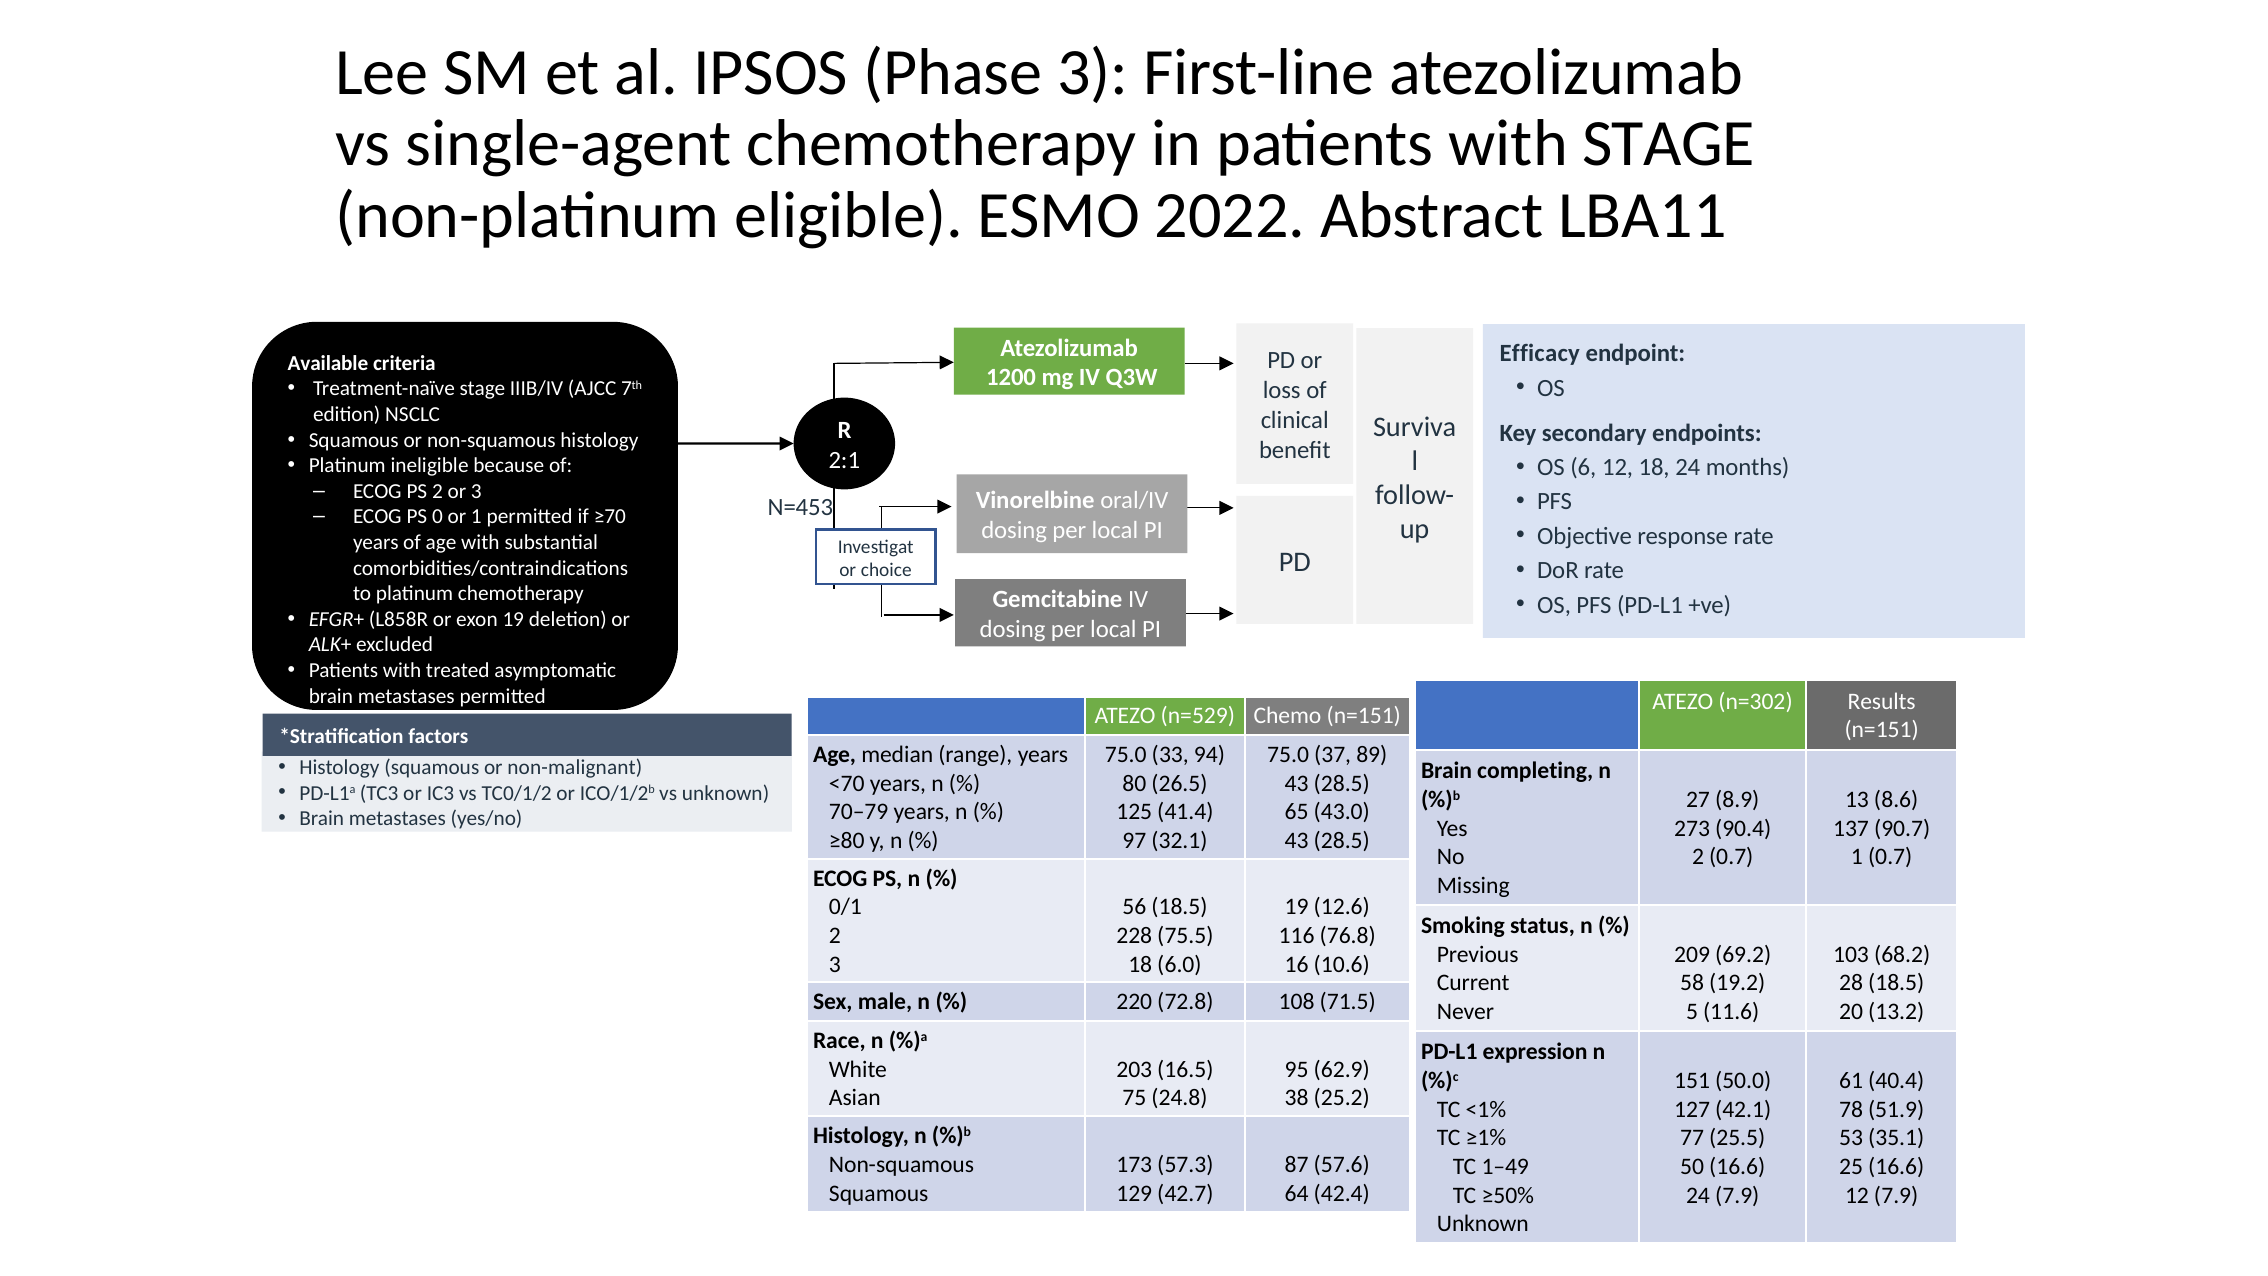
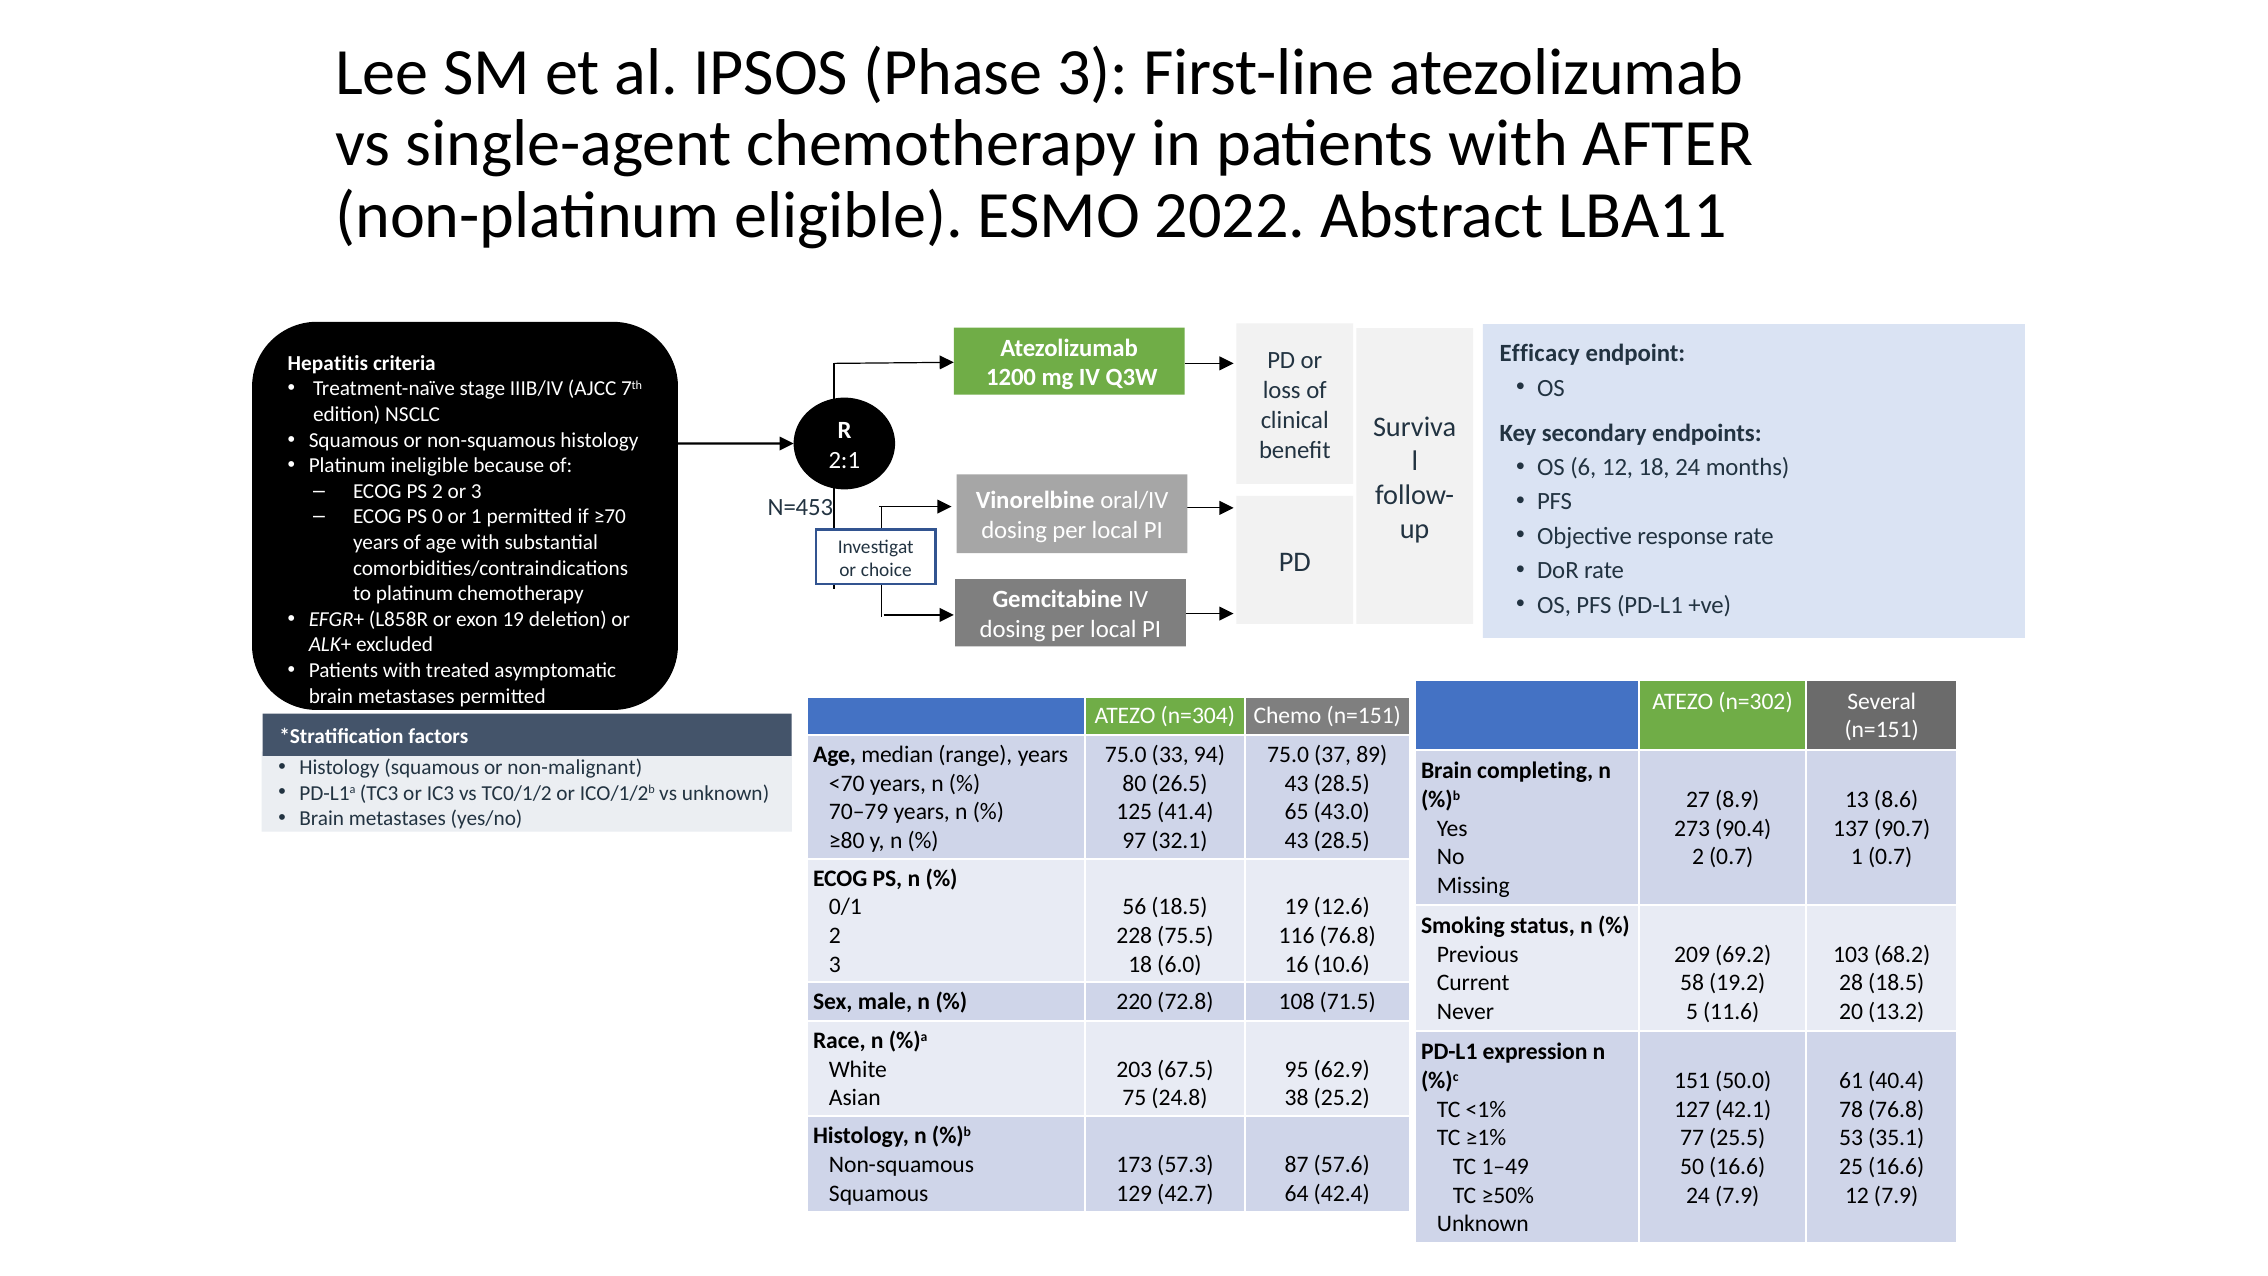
with STAGE: STAGE -> AFTER (1668, 144)
Available: Available -> Hepatitis (328, 363)
Results: Results -> Several (1882, 701)
n=529: n=529 -> n=304 (1198, 716)
16.5: 16.5 -> 67.5 (1185, 1069)
78 51.9: 51.9 -> 76.8 (1896, 1109)
